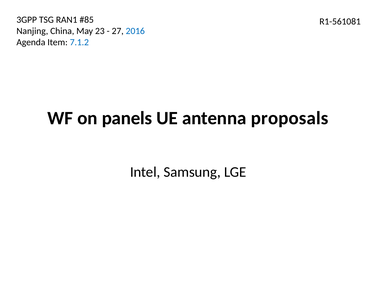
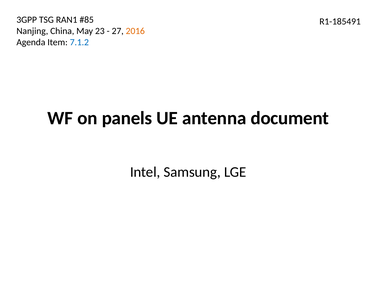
R1-561081: R1-561081 -> R1-185491 (340, 21)
2016 colour: blue -> orange (135, 31)
proposals: proposals -> document (290, 118)
